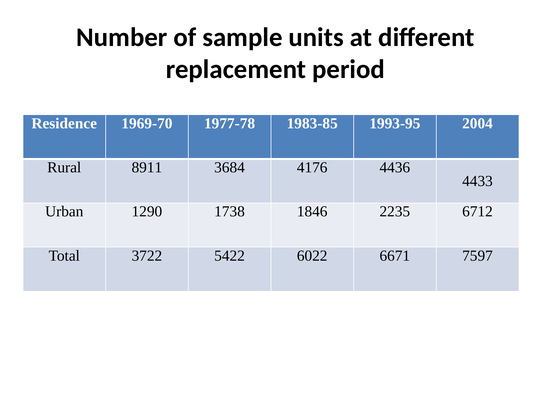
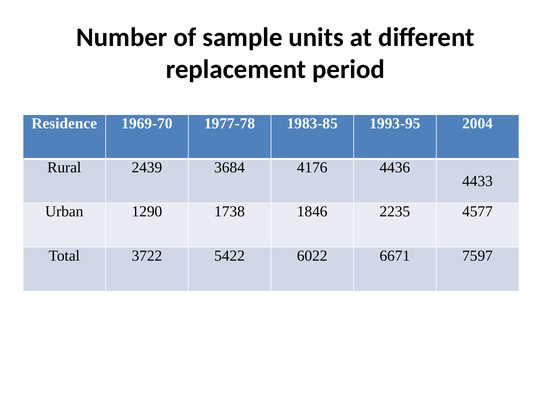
8911: 8911 -> 2439 (147, 168)
6712: 6712 -> 4577 (477, 212)
